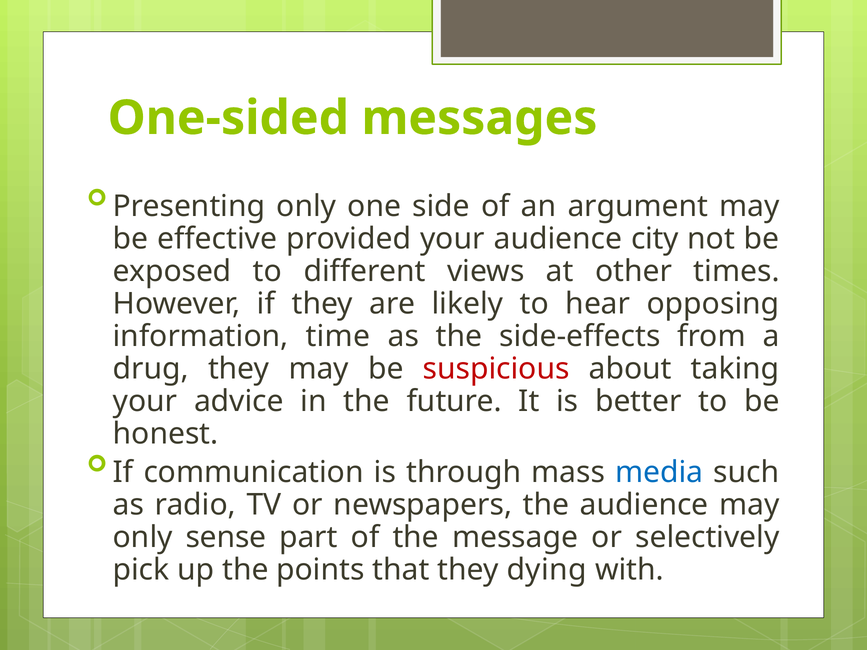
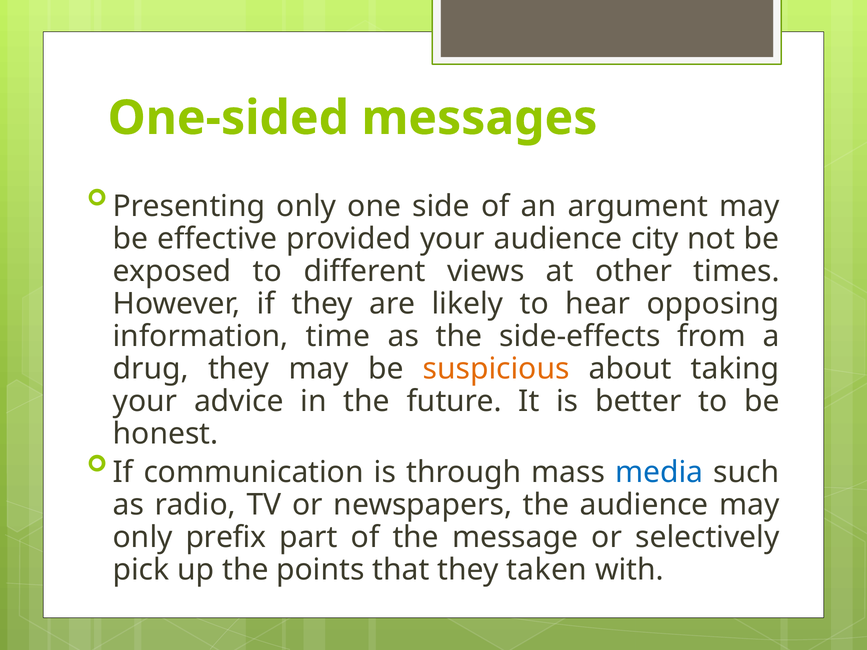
suspicious colour: red -> orange (496, 369)
sense: sense -> prefix (226, 537)
dying: dying -> taken (547, 570)
